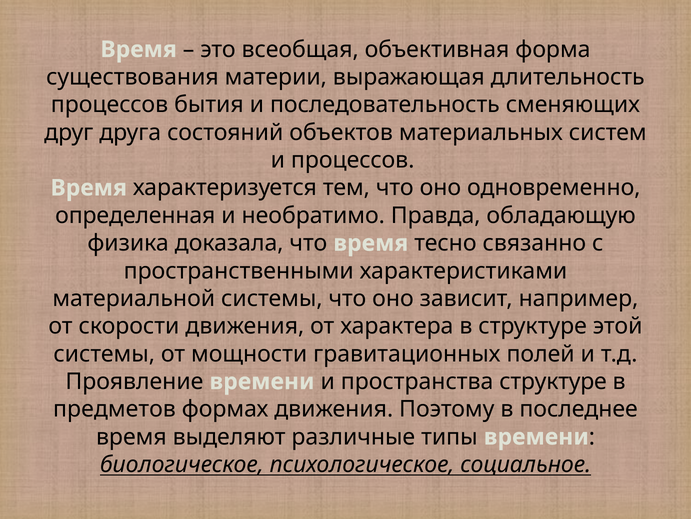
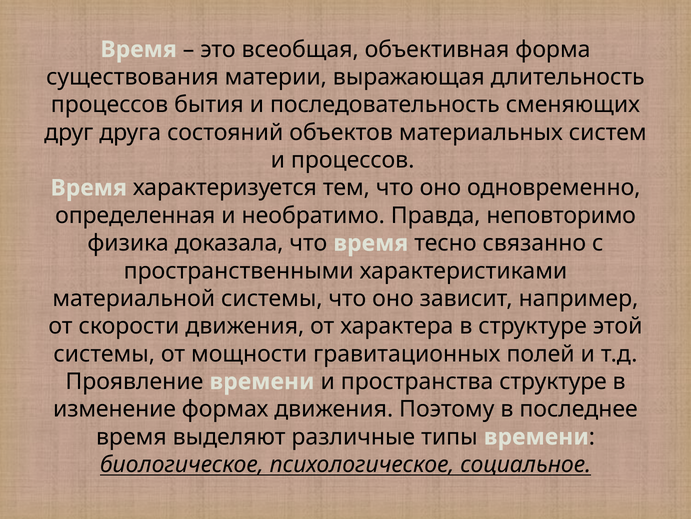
обладающую: обладающую -> неповторимо (561, 215)
предметов: предметов -> изменение (115, 409)
